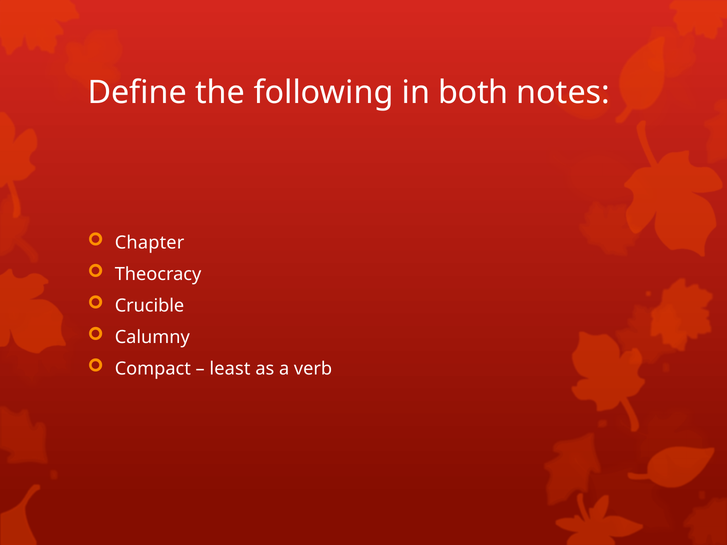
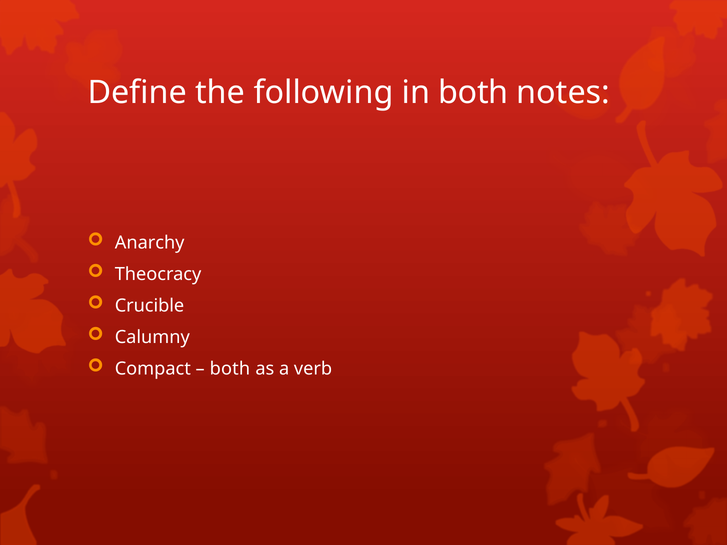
Chapter: Chapter -> Anarchy (150, 243)
least: least -> both (230, 369)
